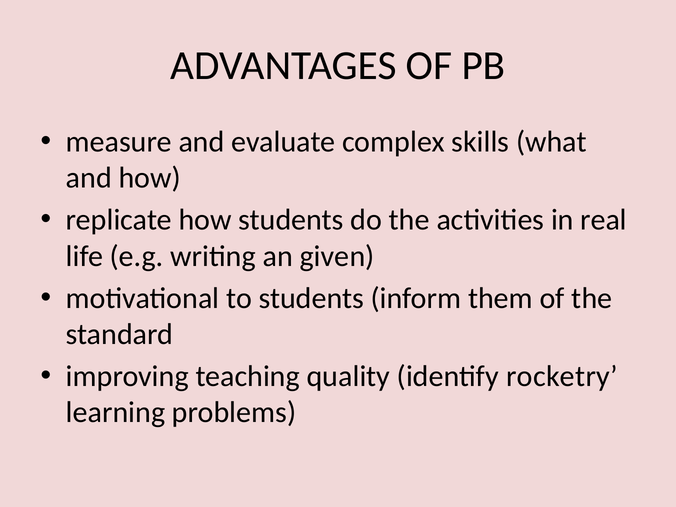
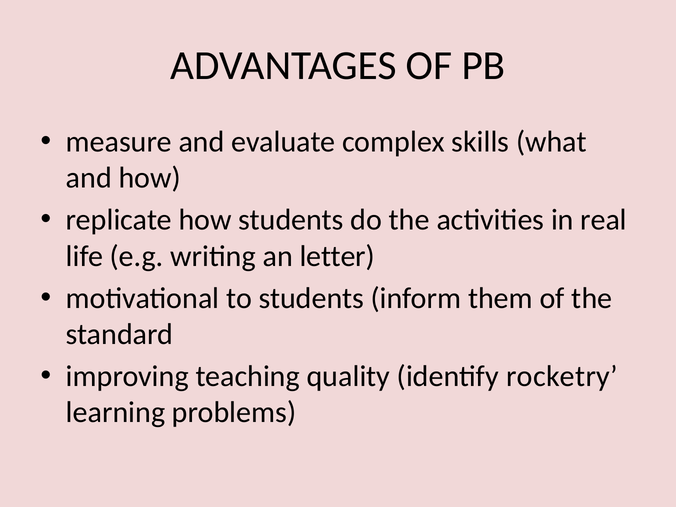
given: given -> letter (337, 256)
